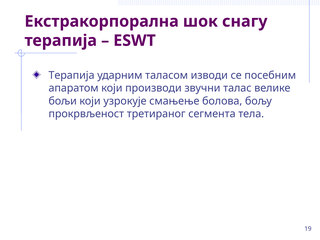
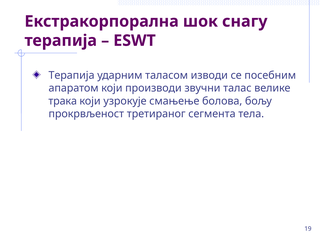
бољи: бољи -> трака (63, 101)
